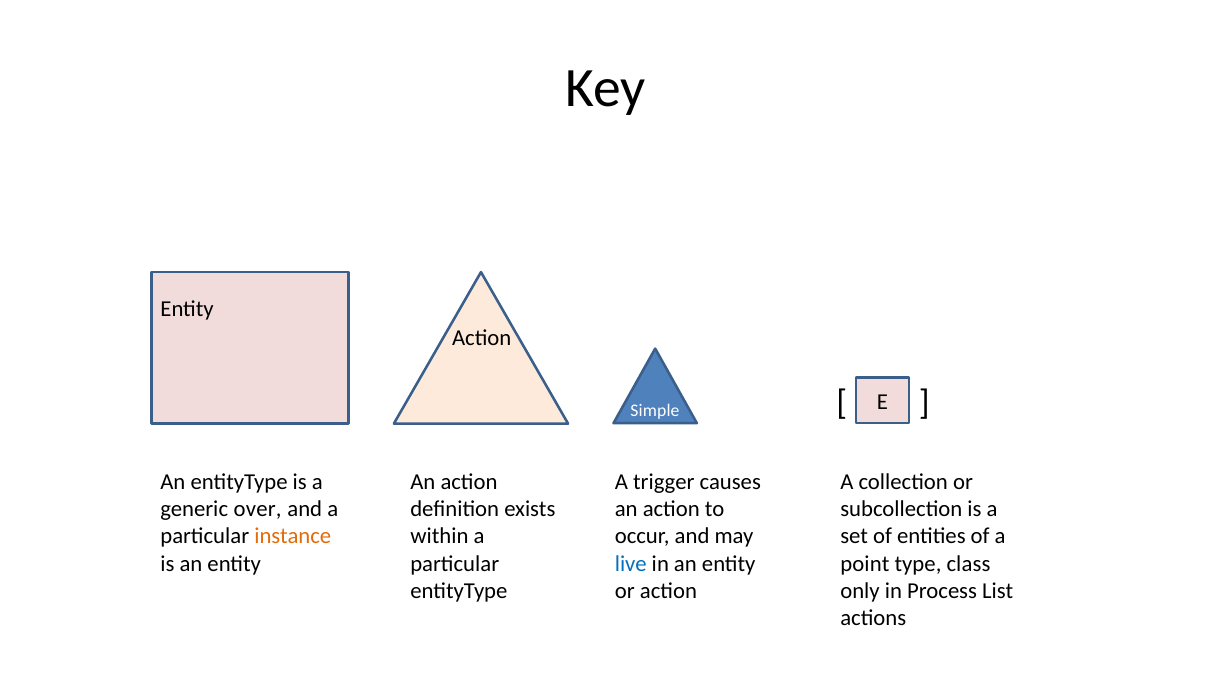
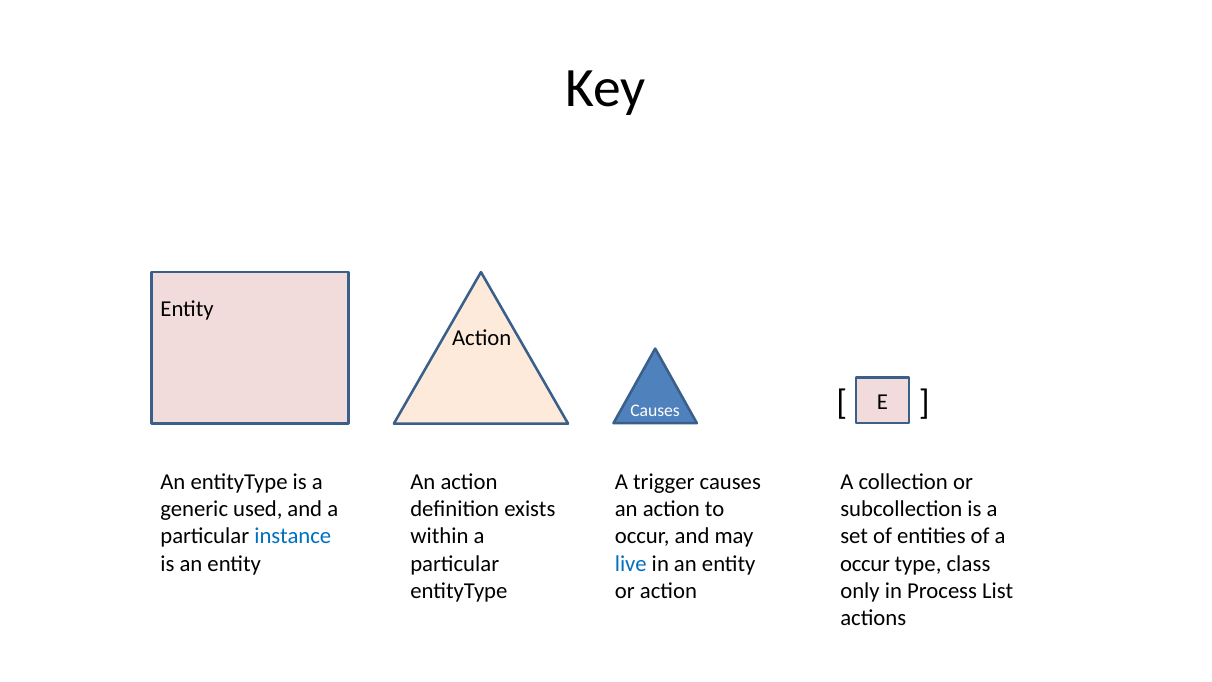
Simple: Simple -> Causes (655, 410)
over: over -> used (258, 509)
instance colour: orange -> blue (293, 536)
point: point -> occur (865, 564)
